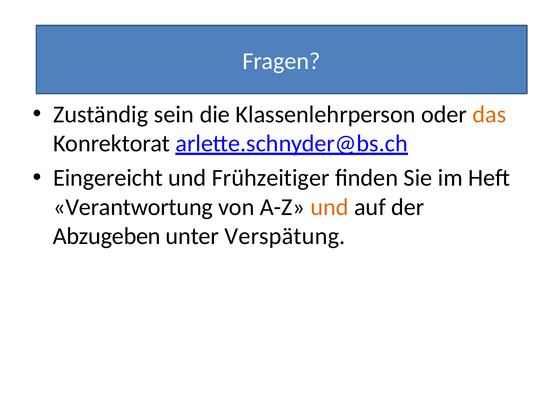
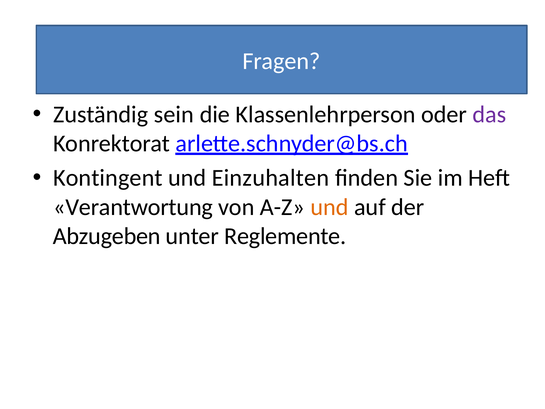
das colour: orange -> purple (489, 114)
Eingereicht: Eingereicht -> Kontingent (108, 178)
Frühzeitiger: Frühzeitiger -> Einzuhalten (271, 178)
Verspätung: Verspätung -> Reglemente (285, 236)
